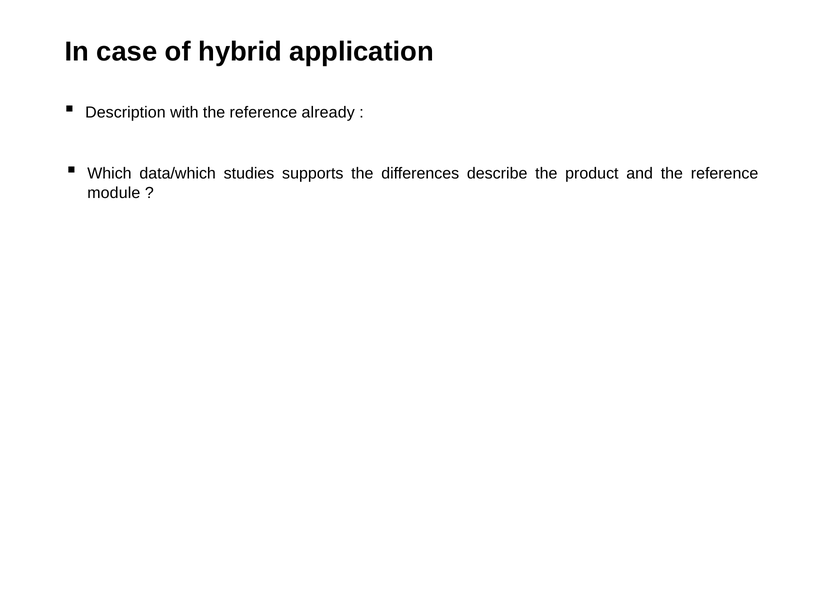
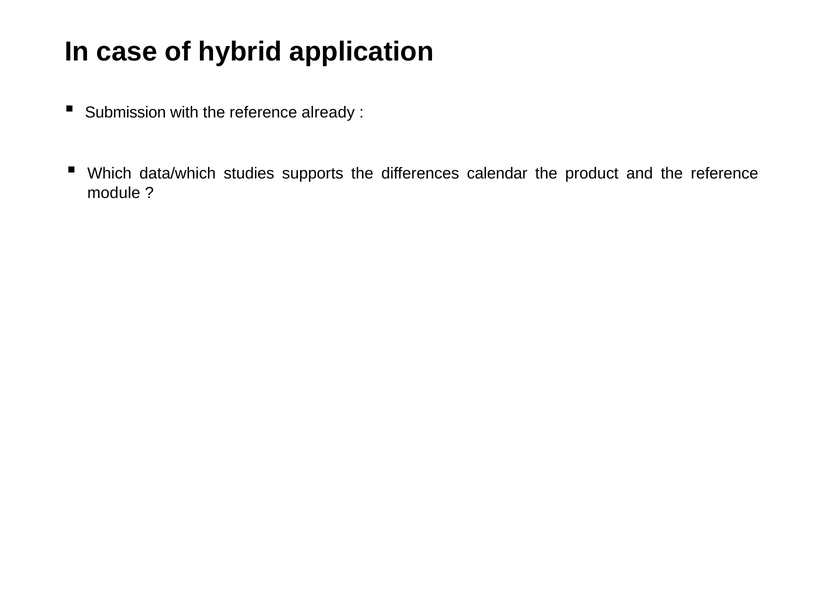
Description: Description -> Submission (126, 112)
describe: describe -> calendar (497, 174)
